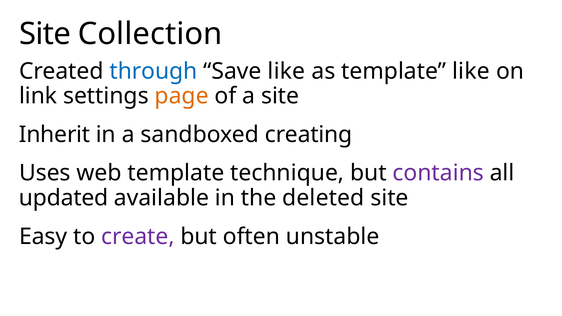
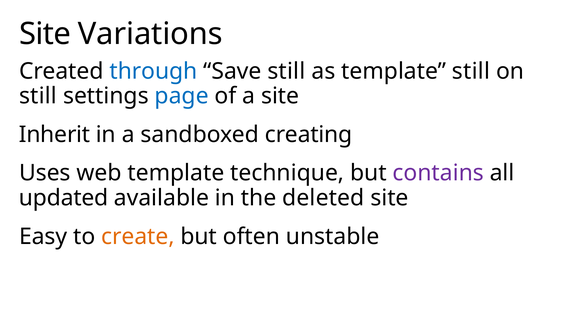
Collection: Collection -> Variations (150, 34)
Save like: like -> still (286, 71)
template like: like -> still (471, 71)
link: link -> still (38, 96)
page colour: orange -> blue (182, 96)
create colour: purple -> orange (138, 236)
